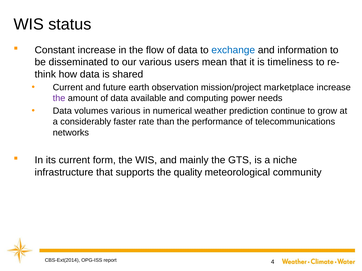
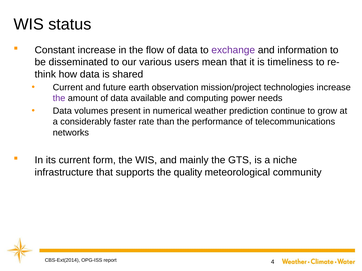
exchange colour: blue -> purple (233, 50)
marketplace: marketplace -> technologies (289, 88)
volumes various: various -> present (126, 111)
